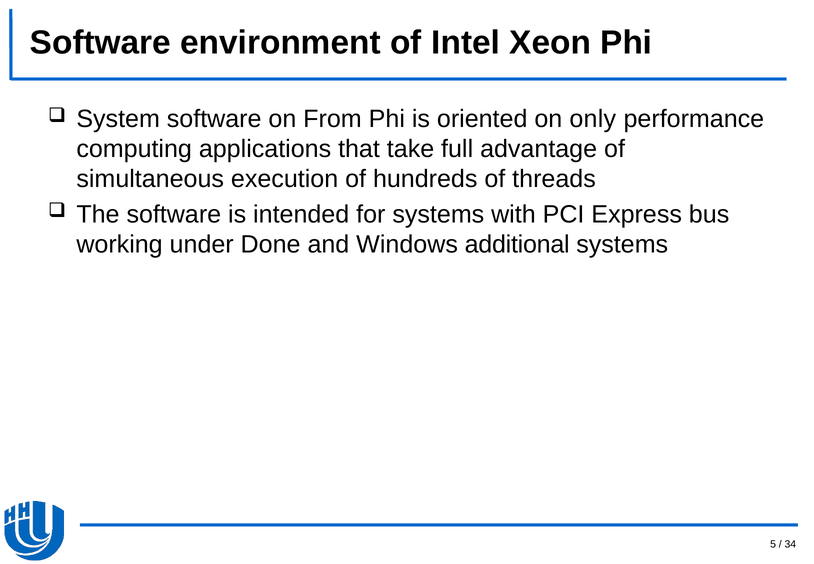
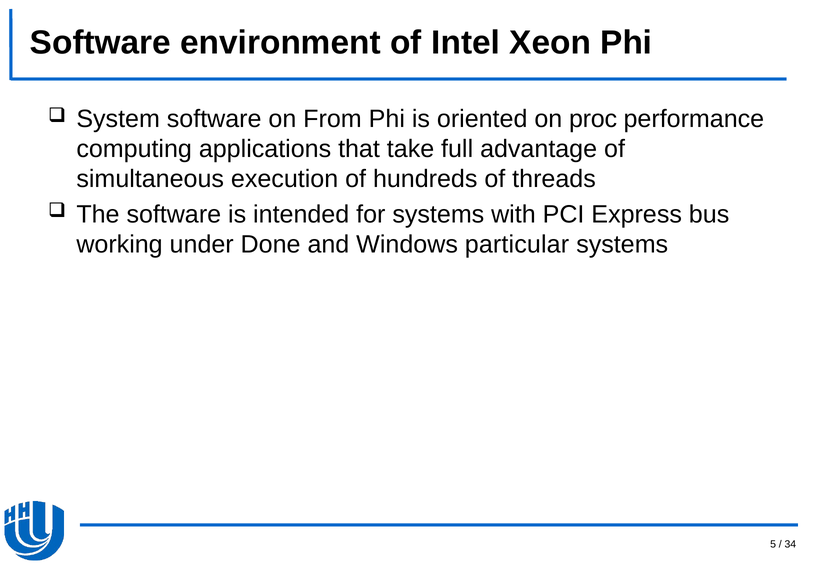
only: only -> proc (593, 119)
additional: additional -> particular (517, 244)
